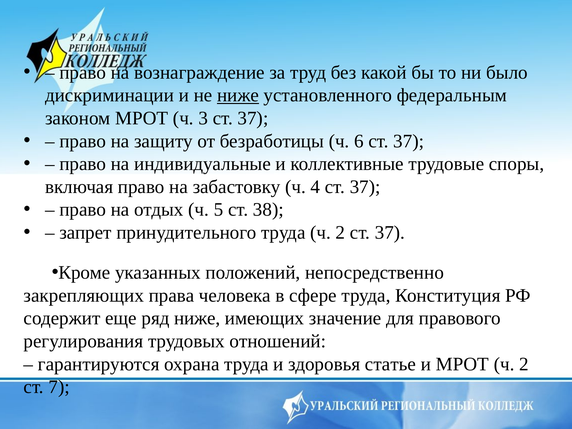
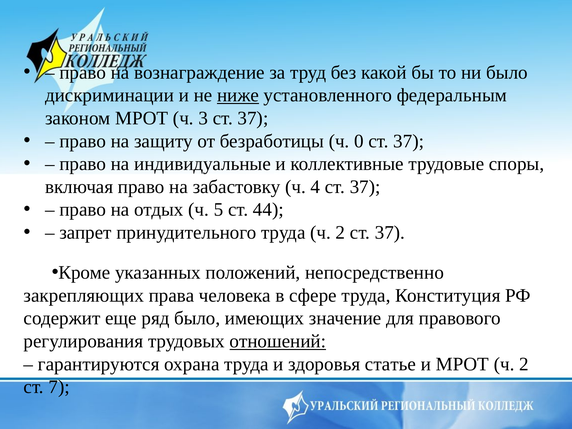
6: 6 -> 0 (359, 141)
38: 38 -> 44 (268, 210)
ряд ниже: ниже -> было (197, 318)
отношений underline: none -> present (278, 341)
